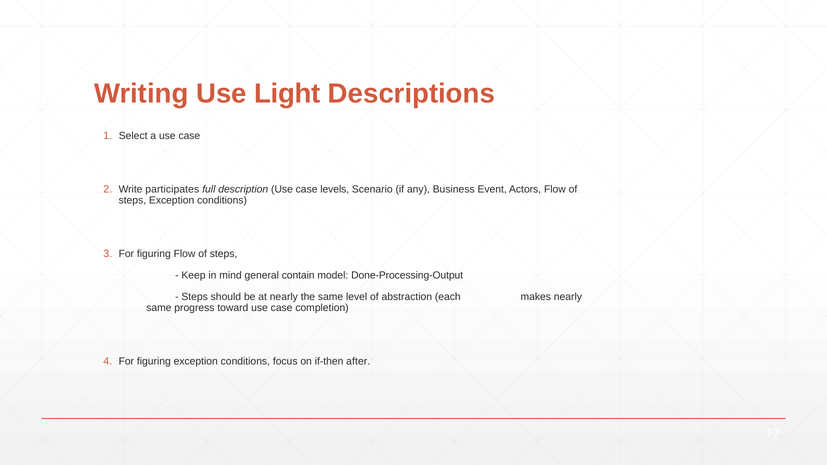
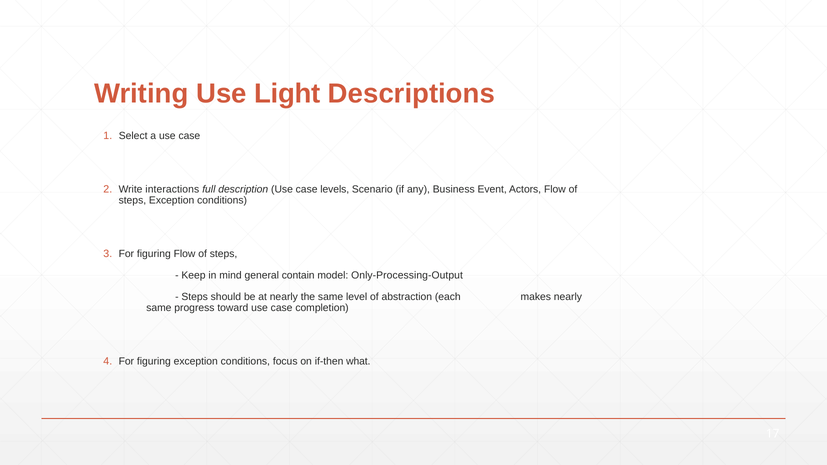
participates: participates -> interactions (172, 189)
Done-Processing-Output: Done-Processing-Output -> Only-Processing-Output (407, 275)
after: after -> what (358, 361)
